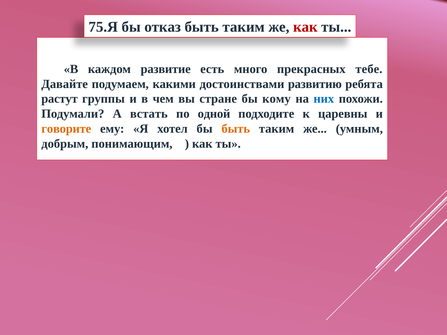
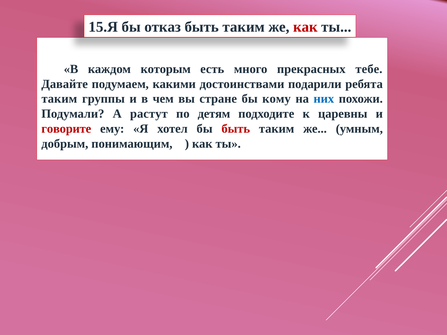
75.Я: 75.Я -> 15.Я (103, 27)
развитие: развитие -> которым (166, 69)
развитию: развитию -> подарили (315, 84)
растут: растут -> таким (59, 99)
встать: встать -> растут (149, 114)
одной: одной -> детям (214, 114)
говорите colour: orange -> red (66, 129)
быть colour: orange -> red (236, 129)
